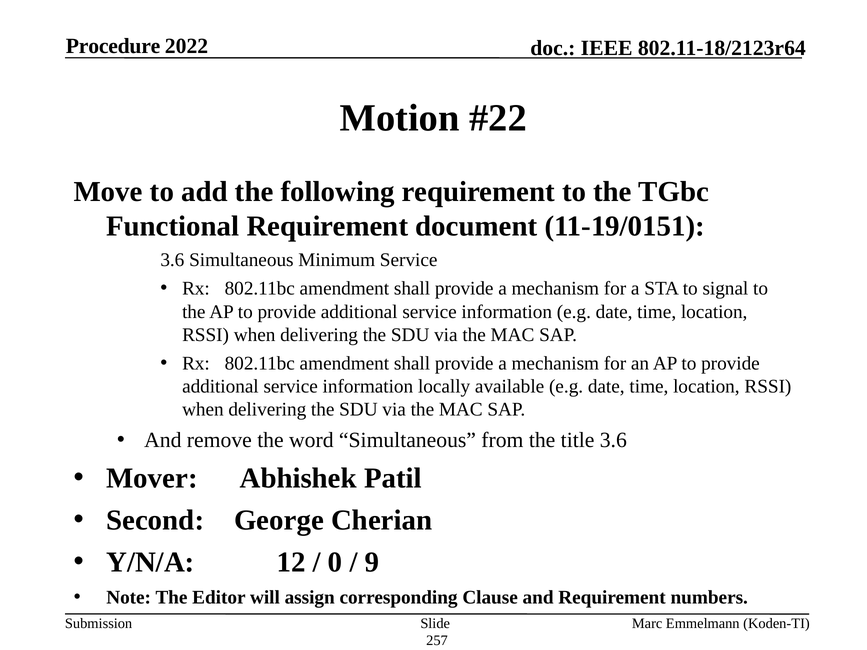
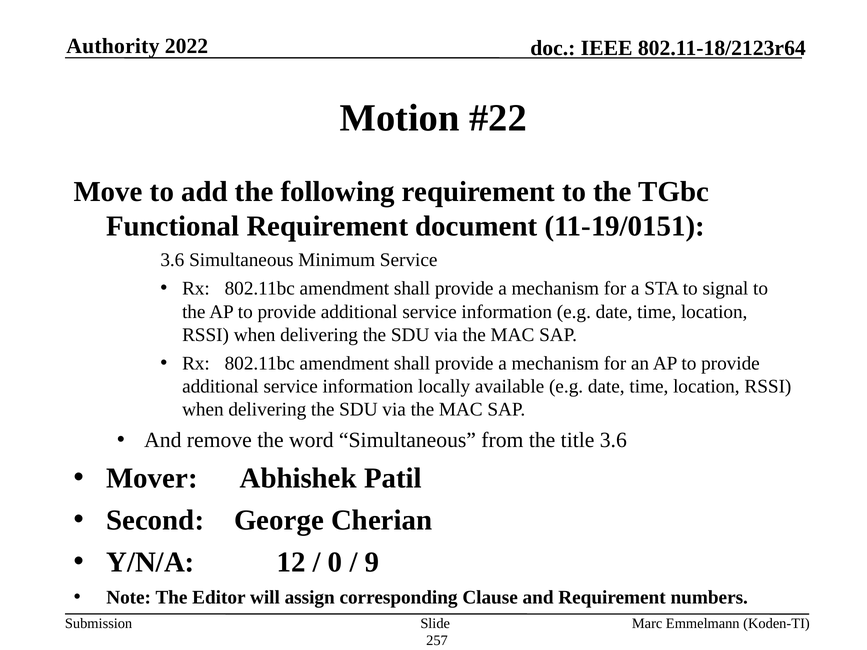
Procedure: Procedure -> Authority (113, 46)
